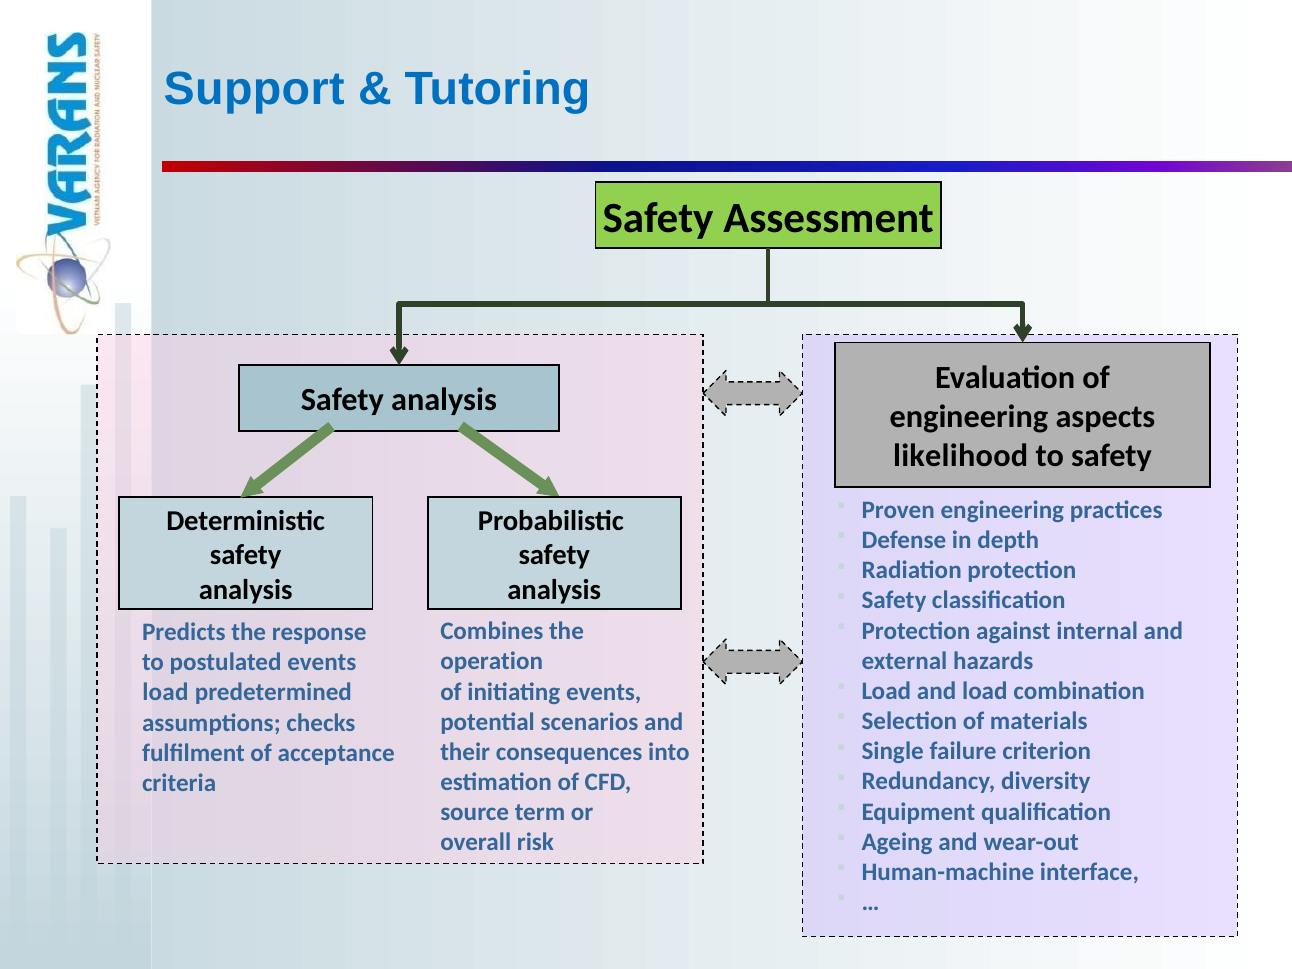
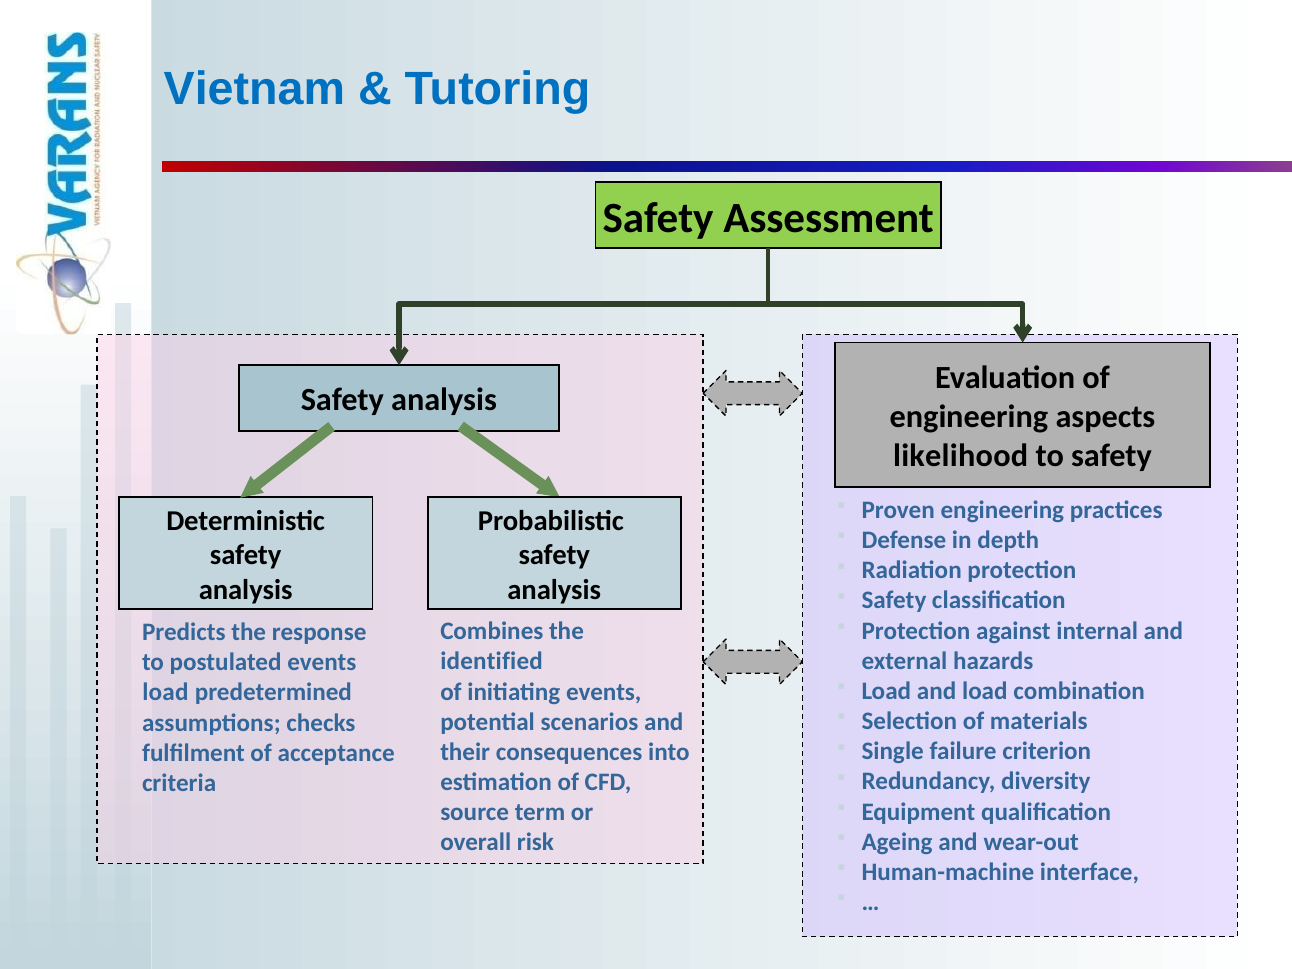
Support: Support -> Vietnam (254, 89)
operation: operation -> identified (492, 662)
